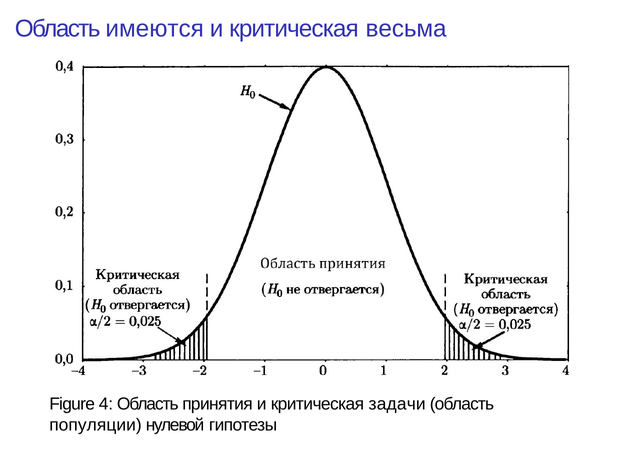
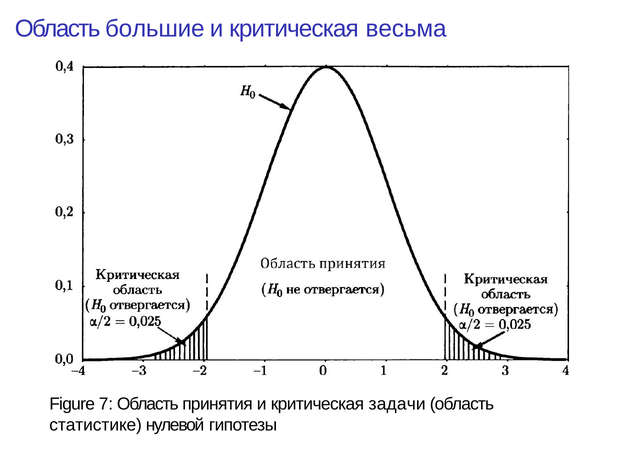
имеются: имеются -> большие (155, 29)
4: 4 -> 7 (106, 404)
популяции: популяции -> статистике (96, 425)
